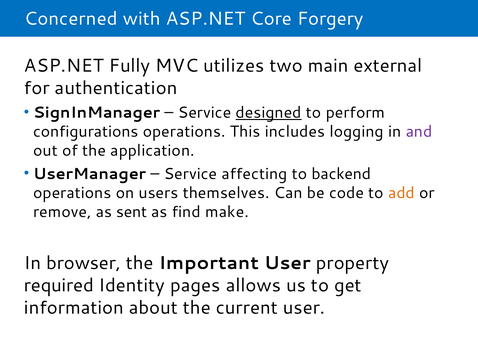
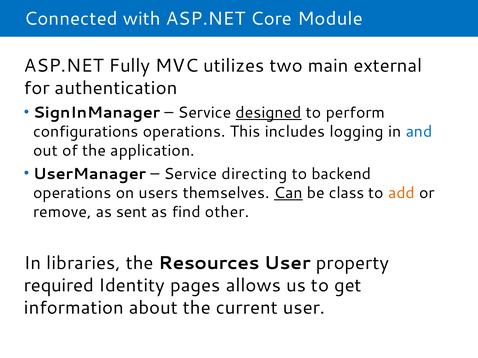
Concerned: Concerned -> Connected (71, 19)
Forgery: Forgery -> Module (330, 19)
and colour: purple -> blue (419, 132)
affecting: affecting -> directing (254, 174)
Can underline: none -> present (288, 193)
code: code -> class (347, 193)
make: make -> other (227, 212)
browser: browser -> libraries (83, 263)
Important: Important -> Resources (209, 263)
